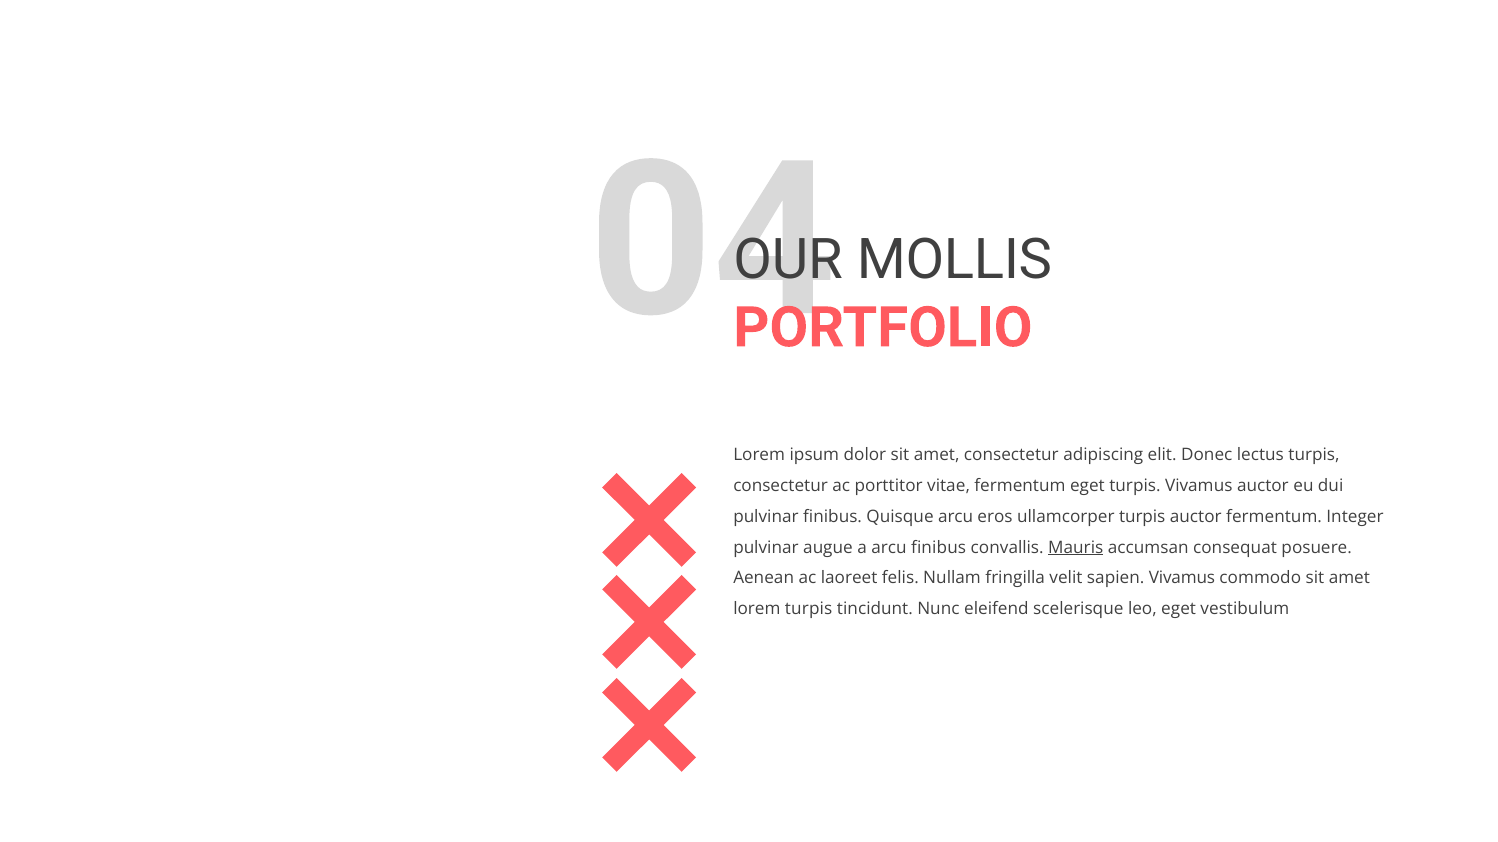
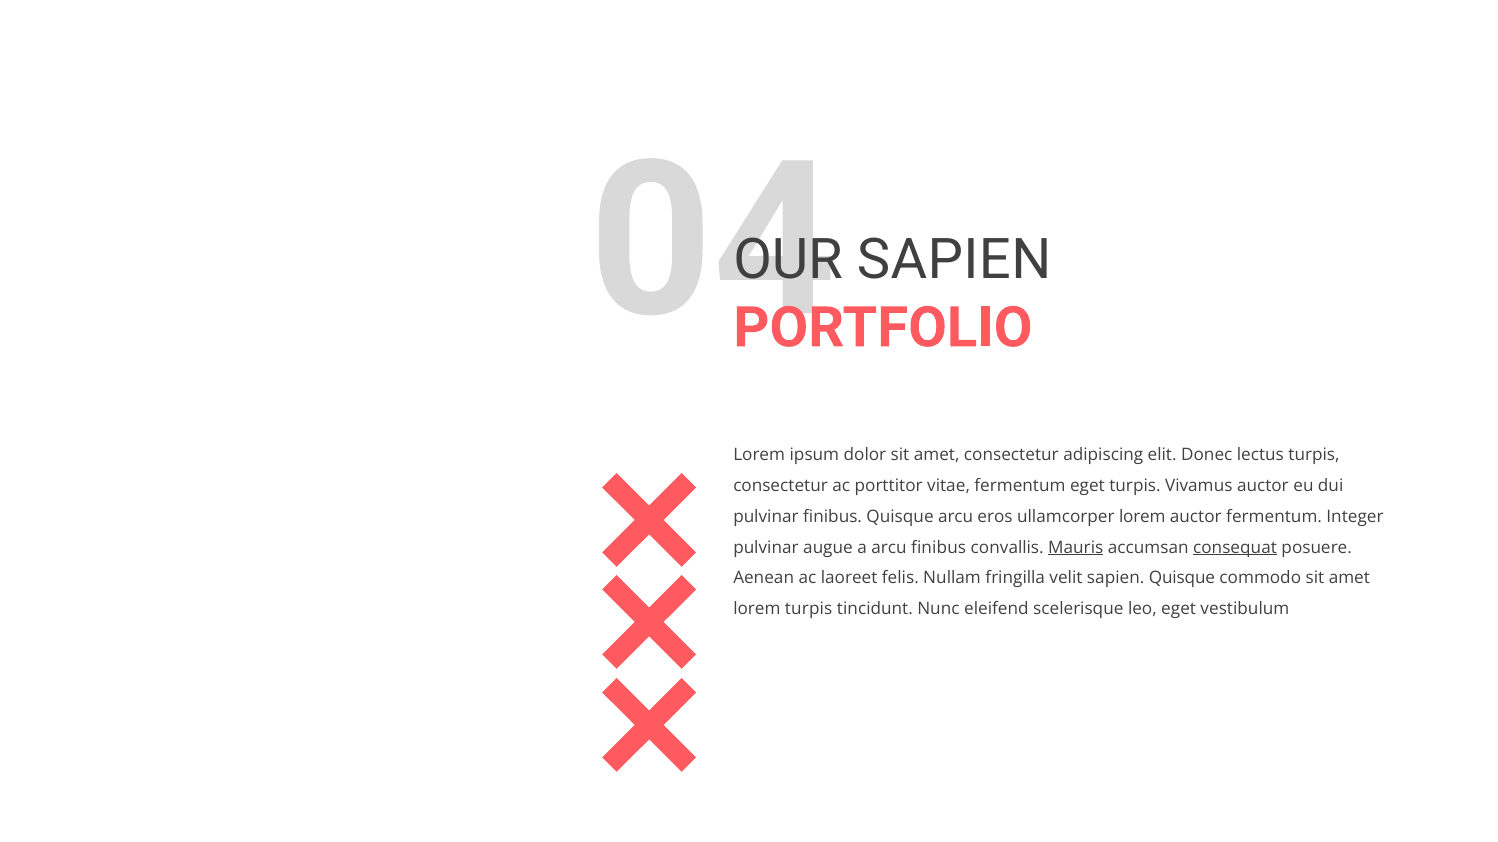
MOLLIS: MOLLIS -> SAPIEN (954, 261)
ullamcorper turpis: turpis -> lorem (1142, 517)
consequat underline: none -> present (1235, 548)
sapien Vivamus: Vivamus -> Quisque (1182, 579)
